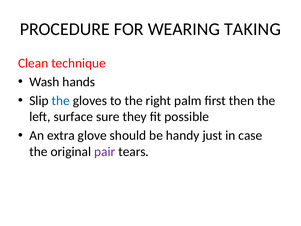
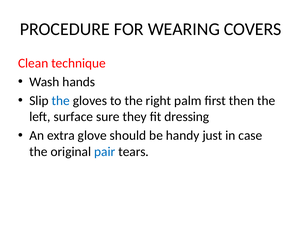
TAKING: TAKING -> COVERS (253, 29)
possible: possible -> dressing (187, 117)
pair colour: purple -> blue (105, 151)
